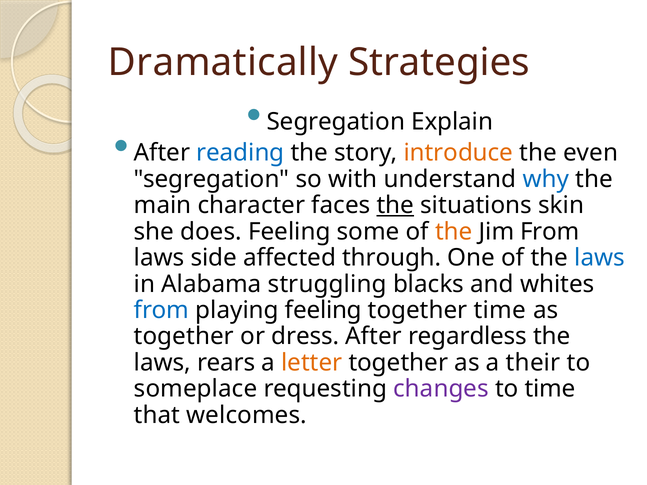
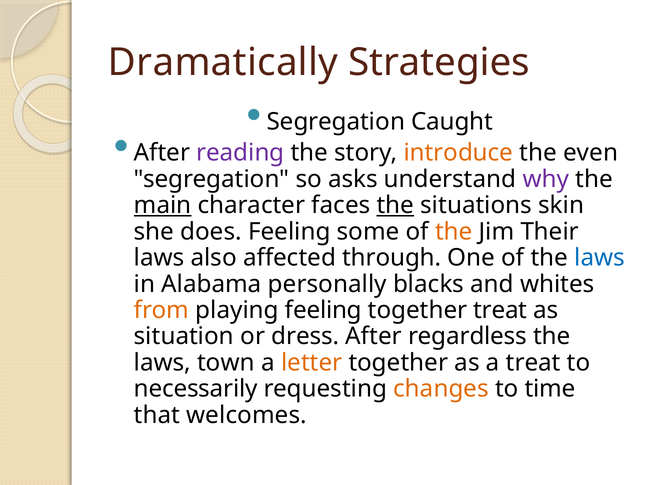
Explain: Explain -> Caught (452, 122)
reading colour: blue -> purple (240, 153)
with: with -> asks (353, 179)
why colour: blue -> purple (546, 179)
main underline: none -> present (163, 205)
Jim From: From -> Their (550, 232)
side: side -> also (214, 258)
struggling: struggling -> personally (327, 284)
from colour: blue -> orange (161, 310)
together time: time -> treat (500, 310)
together: together -> situation (184, 337)
rears: rears -> town (226, 363)
a their: their -> treat (533, 363)
someplace: someplace -> necessarily (196, 389)
changes colour: purple -> orange (441, 389)
